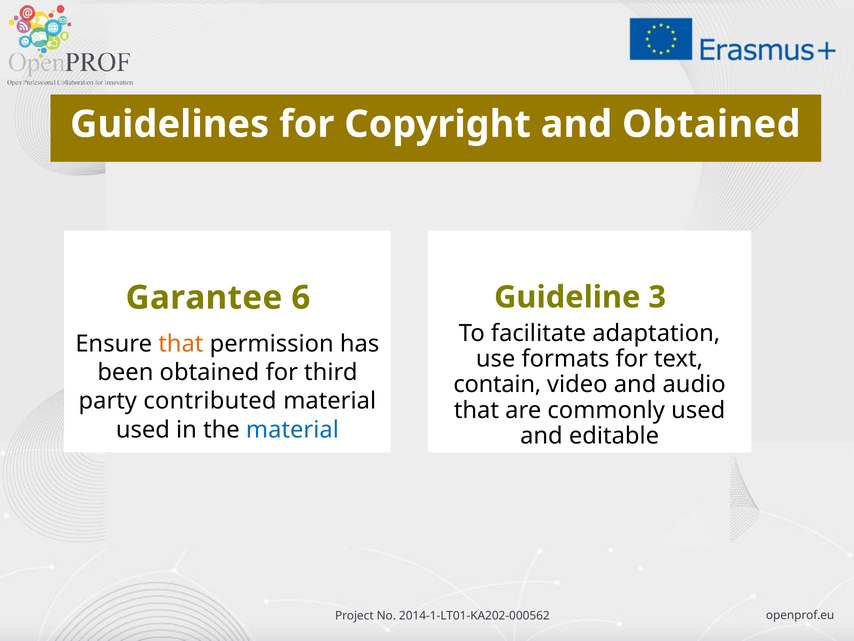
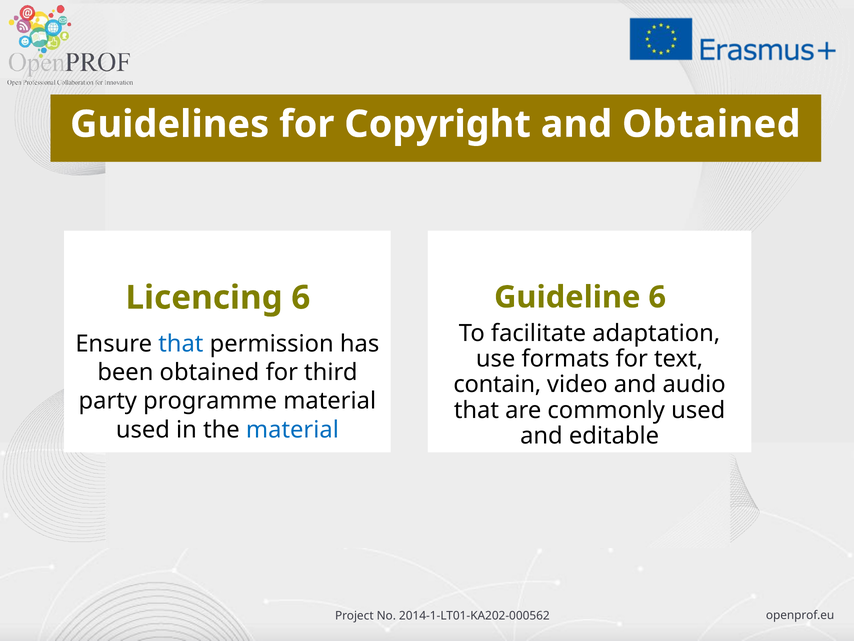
Garantee: Garantee -> Licencing (204, 297)
Guideline 3: 3 -> 6 (657, 297)
that colour: orange -> blue (181, 344)
contributed: contributed -> programme (210, 401)
